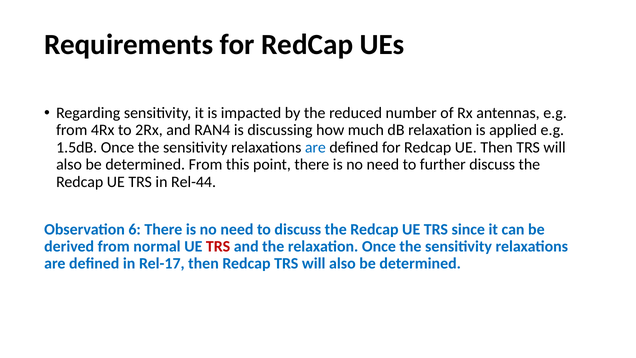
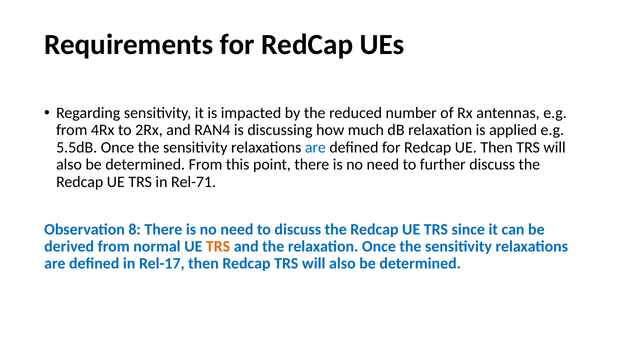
1.5dB: 1.5dB -> 5.5dB (77, 147)
Rel-44: Rel-44 -> Rel-71 (194, 182)
6: 6 -> 8 (135, 229)
TRS colour: red -> orange (218, 246)
